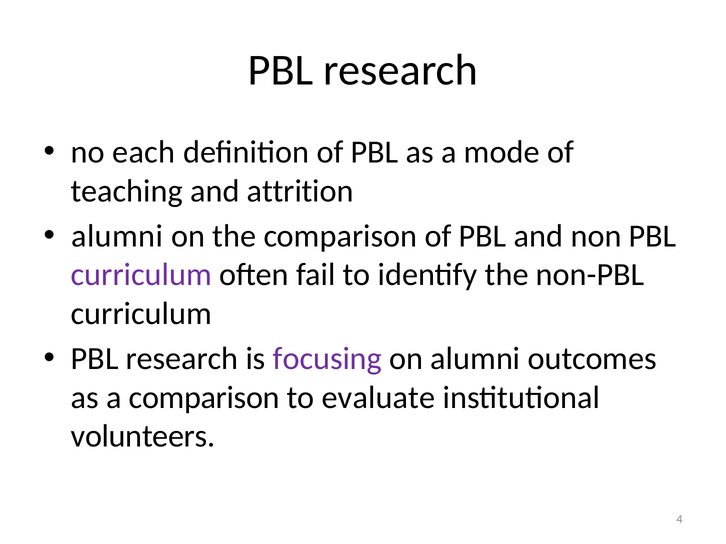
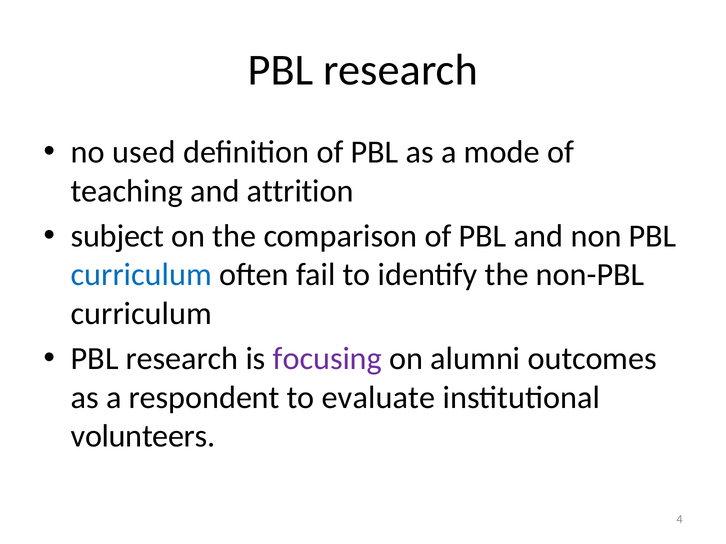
each: each -> used (144, 152)
alumni: alumni -> subject (117, 236)
curriculum colour: purple -> blue (141, 275)
a comparison: comparison -> respondent (204, 398)
